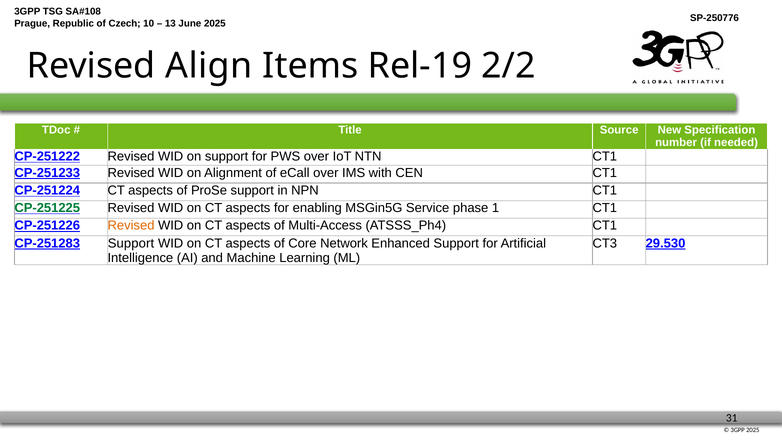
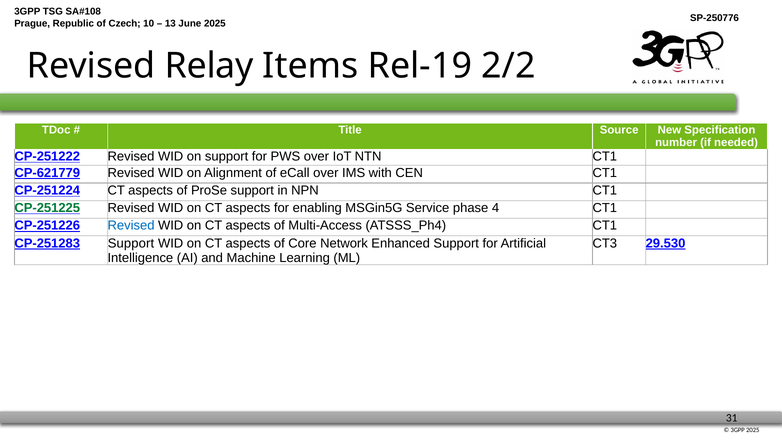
Align: Align -> Relay (209, 66)
CP-251233: CP-251233 -> CP-621779 (47, 173)
1: 1 -> 4 (496, 208)
Revised colour: orange -> blue (131, 226)
